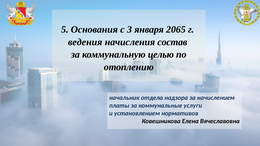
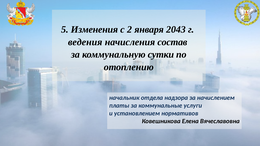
Основания: Основания -> Изменения (94, 30)
3: 3 -> 2 (129, 30)
2065: 2065 -> 2043 (176, 30)
целью: целью -> сутки (161, 55)
